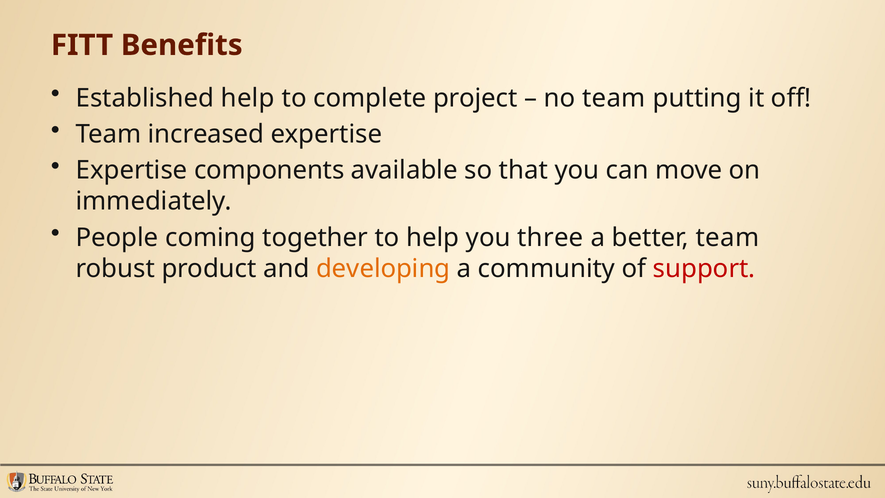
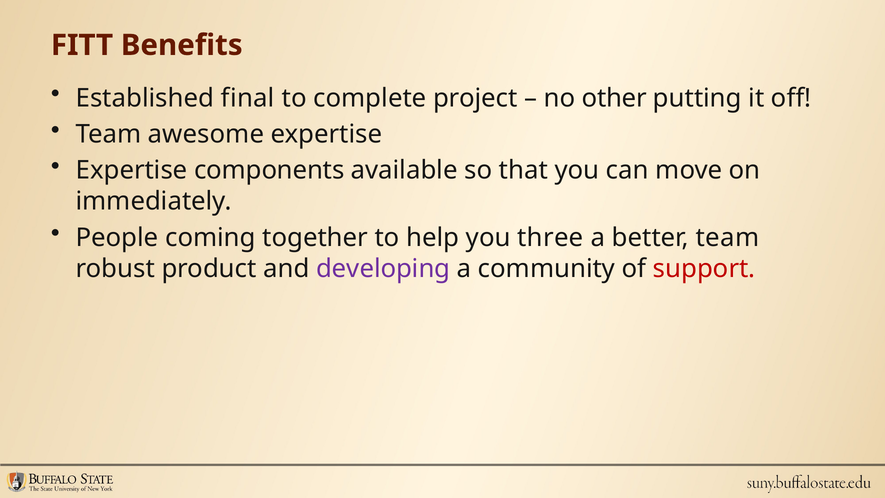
Established help: help -> final (248, 98)
no team: team -> other (614, 98)
increased: increased -> awesome (206, 134)
developing colour: orange -> purple (383, 269)
